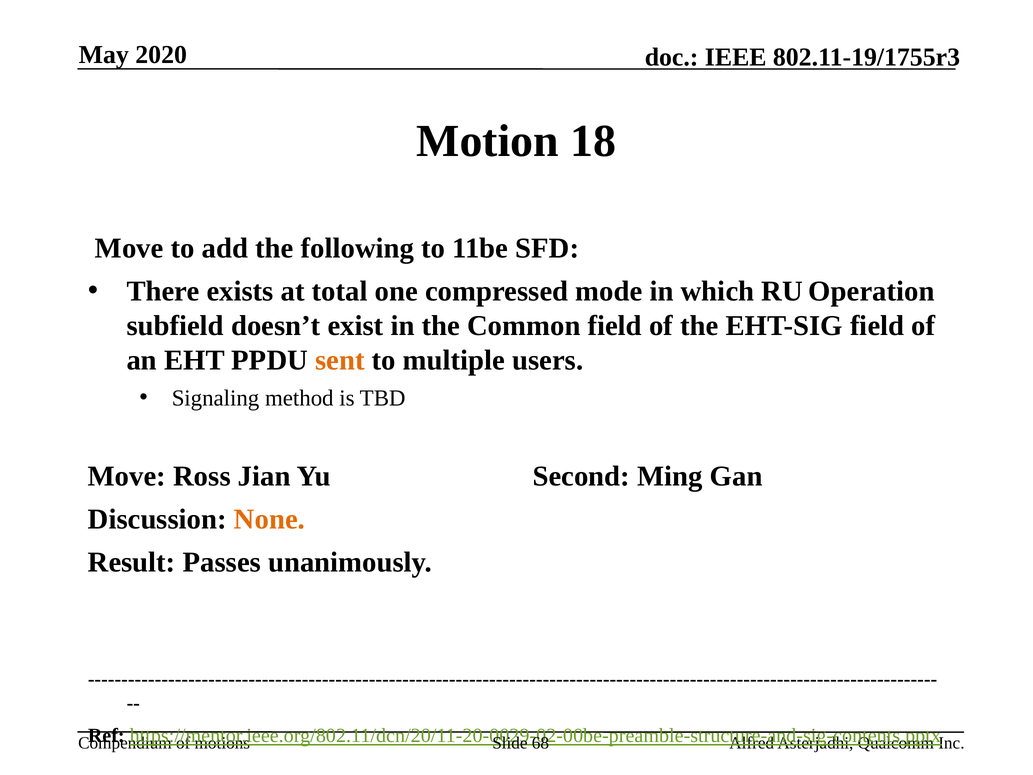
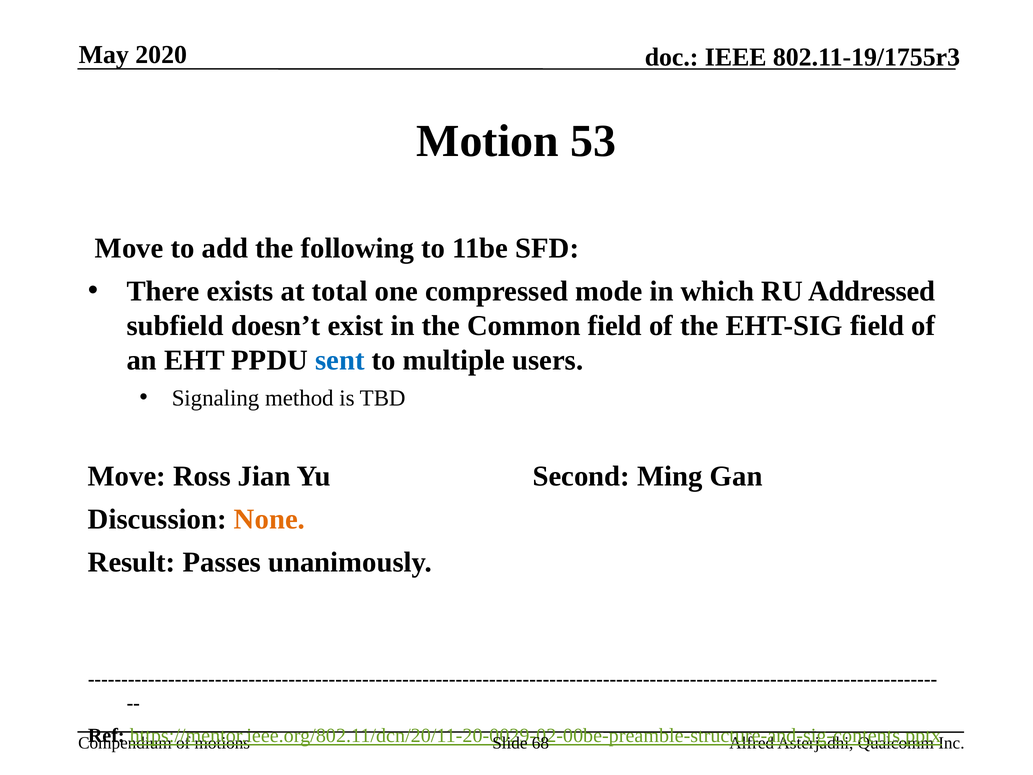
18: 18 -> 53 (593, 141)
Operation: Operation -> Addressed (872, 291)
sent colour: orange -> blue (340, 360)
